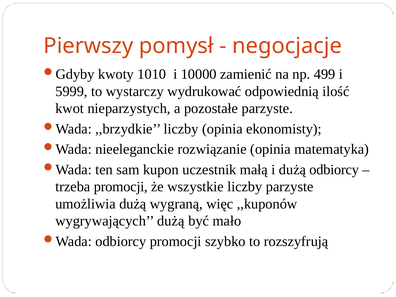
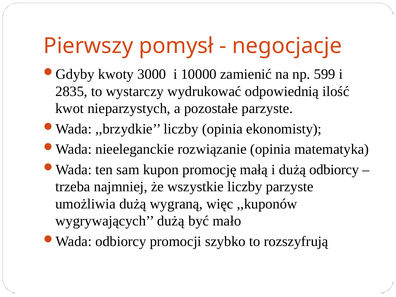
1010: 1010 -> 3000 (152, 74)
499: 499 -> 599 (325, 74)
5999: 5999 -> 2835 (71, 91)
uczestnik: uczestnik -> promocję (209, 170)
trzeba promocji: promocji -> najmniej (121, 187)
